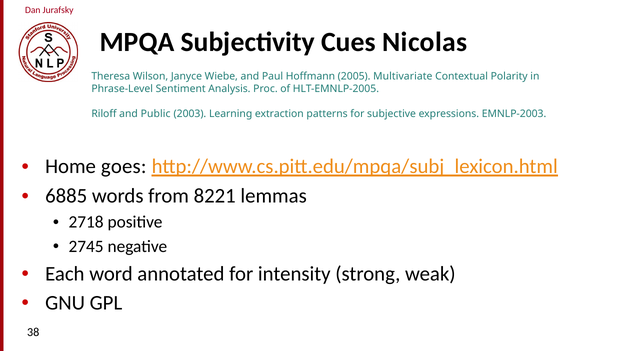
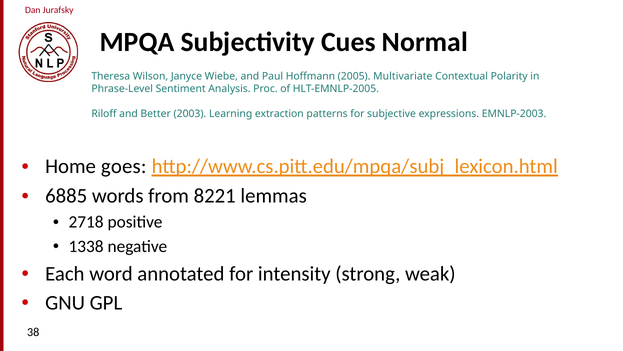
Nicolas: Nicolas -> Normal (425, 42)
Public: Public -> Better (156, 114)
2745: 2745 -> 1338 (86, 246)
